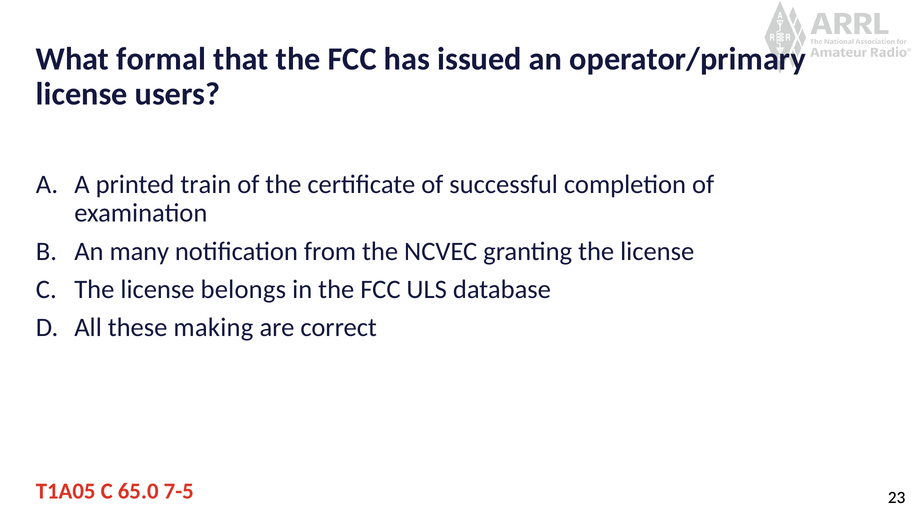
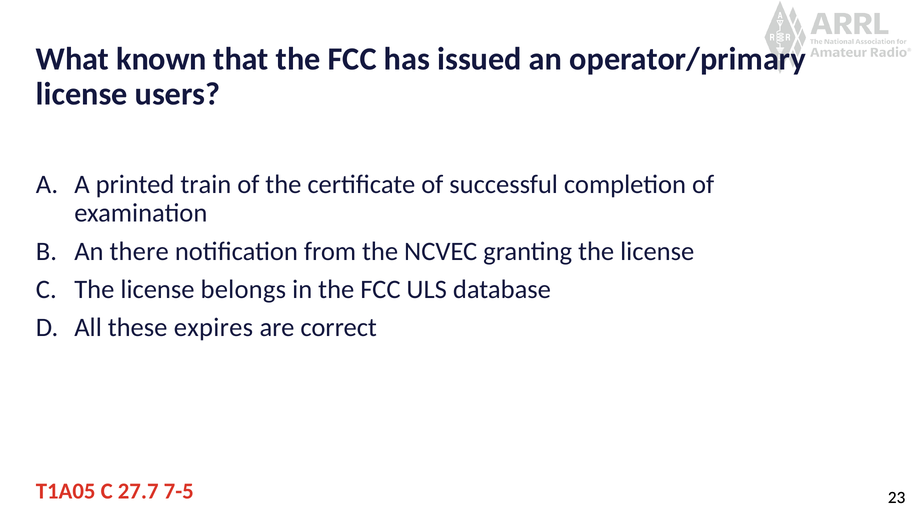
formal: formal -> known (161, 59)
many: many -> there (139, 251)
making: making -> expires (213, 328)
65.0: 65.0 -> 27.7 (138, 491)
